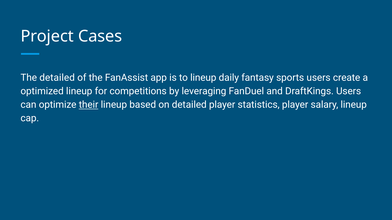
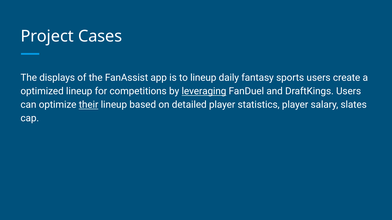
The detailed: detailed -> displays (57, 78)
leveraging underline: none -> present (204, 91)
salary lineup: lineup -> slates (354, 105)
